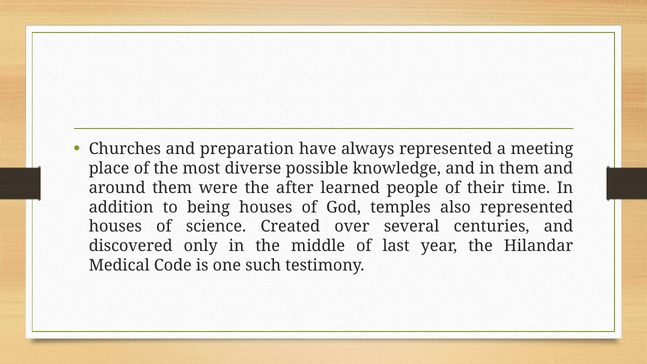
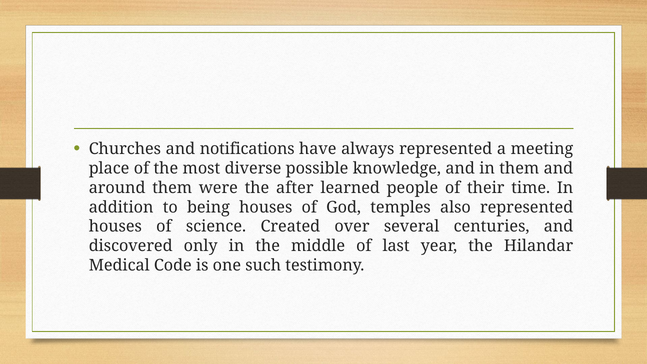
preparation: preparation -> notifications (247, 149)
